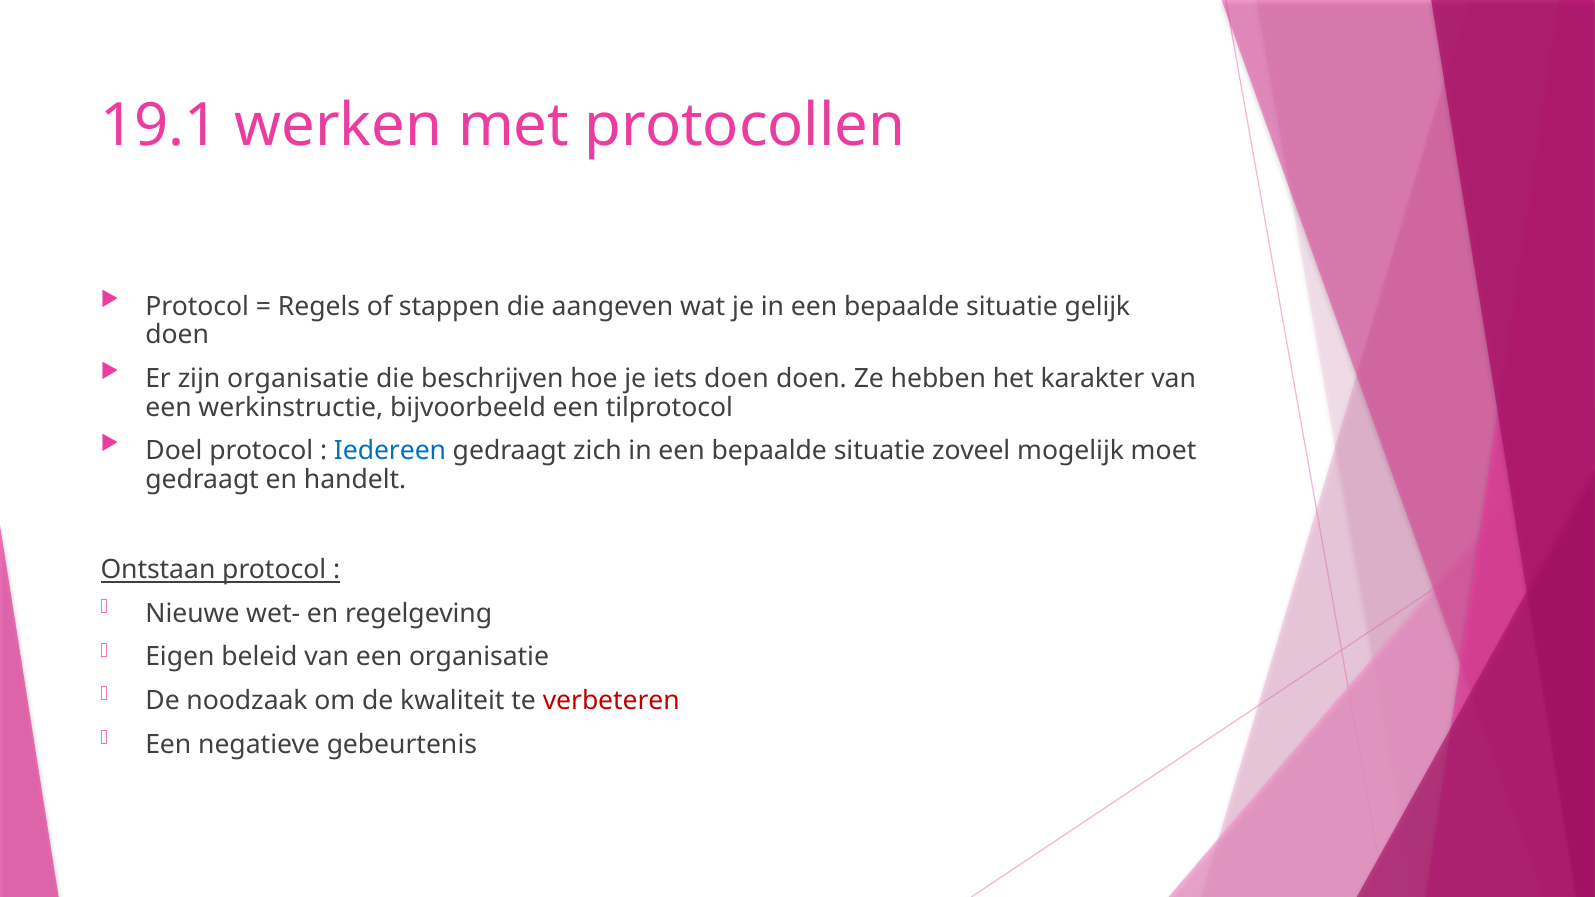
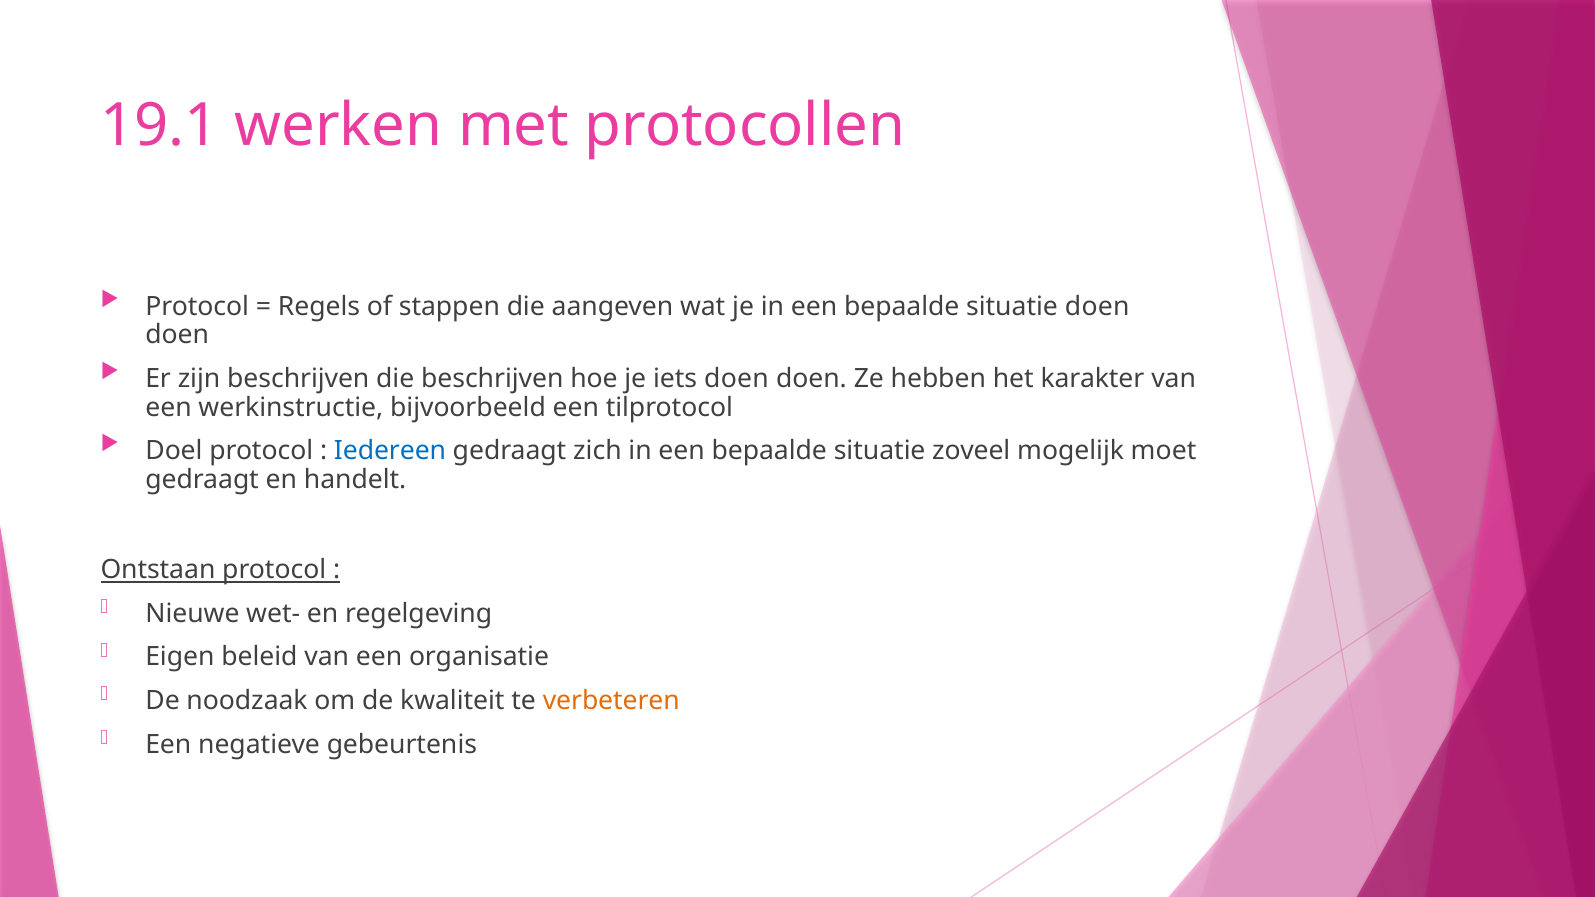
situatie gelijk: gelijk -> doen (1097, 306)
zijn organisatie: organisatie -> beschrijven (298, 379)
verbeteren colour: red -> orange (611, 701)
